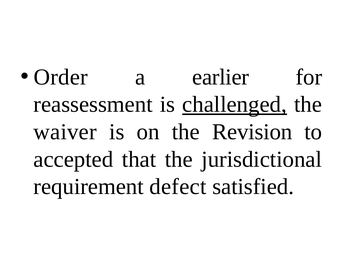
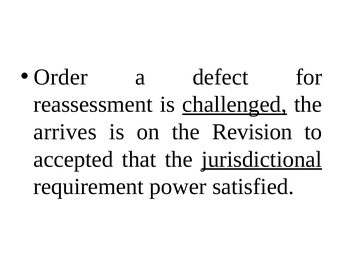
earlier: earlier -> defect (220, 77)
waiver: waiver -> arrives (65, 132)
jurisdictional underline: none -> present (262, 159)
defect: defect -> power (178, 187)
